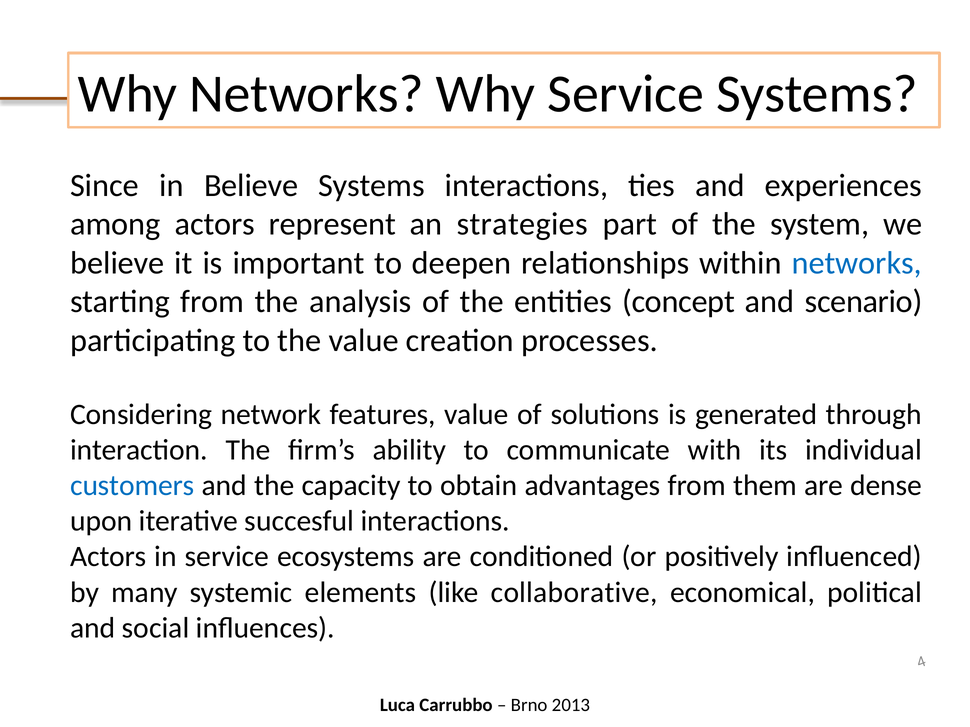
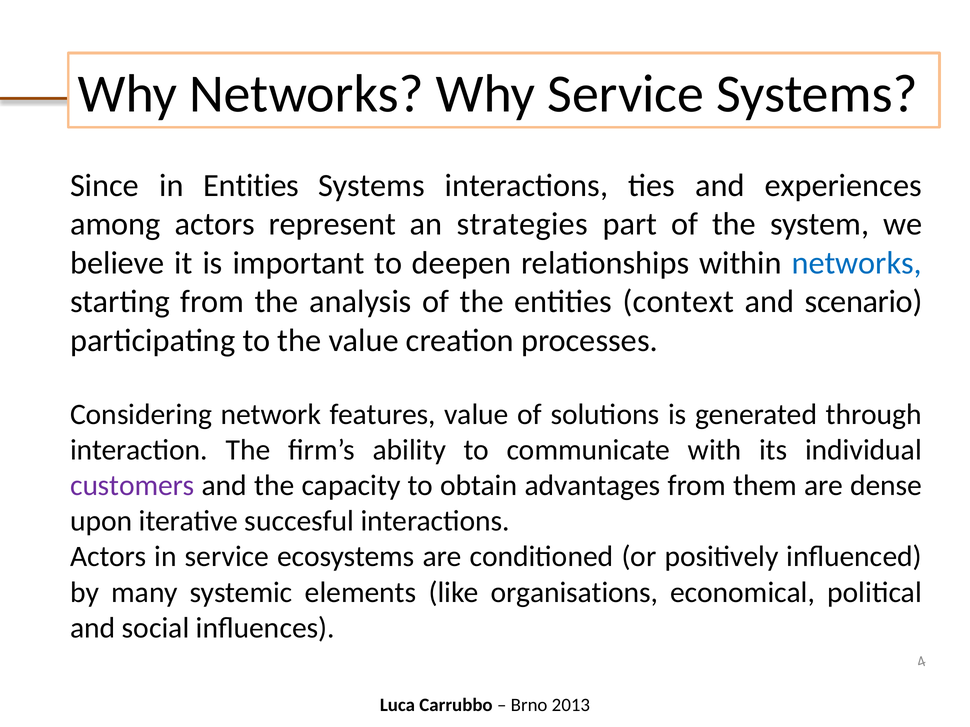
in Believe: Believe -> Entities (251, 186)
concept: concept -> context (678, 302)
customers colour: blue -> purple (132, 486)
collaborative: collaborative -> organisations (574, 593)
